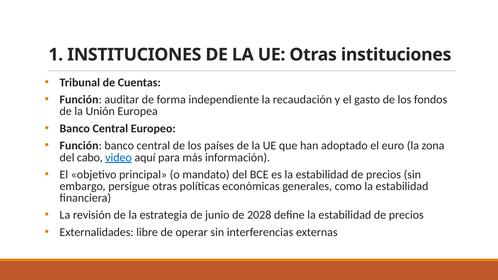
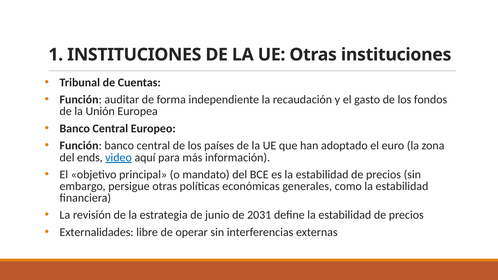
cabo: cabo -> ends (90, 157)
2028: 2028 -> 2031 (259, 215)
